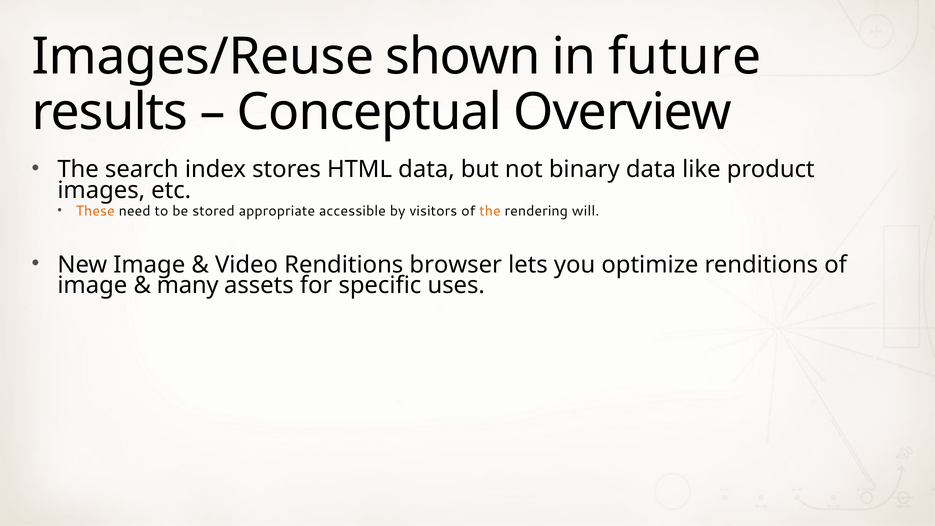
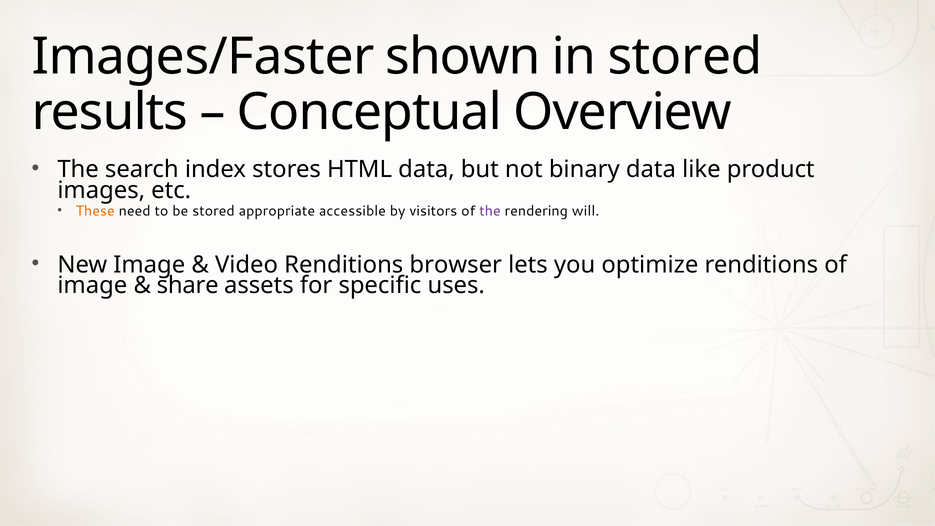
Images/Reuse: Images/Reuse -> Images/Faster (203, 57)
in future: future -> stored (685, 57)
the colour: orange -> purple (490, 211)
many: many -> share (188, 285)
